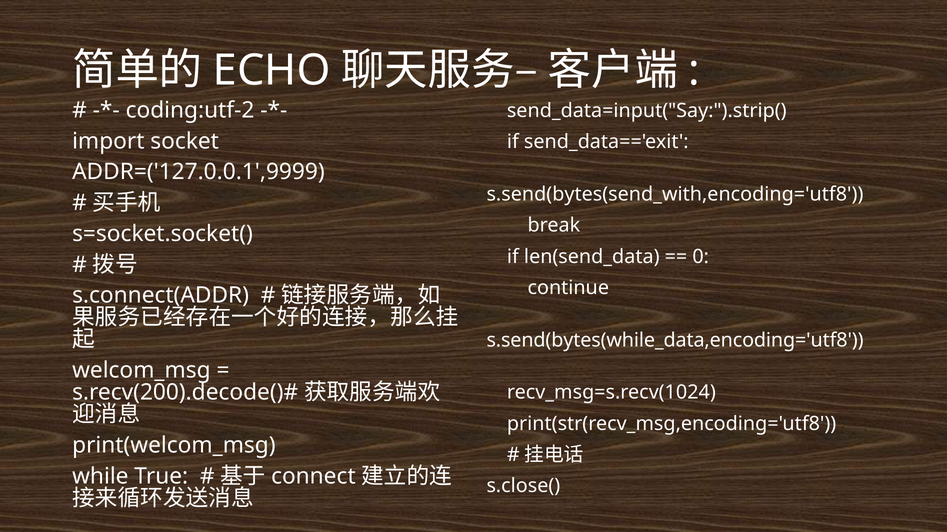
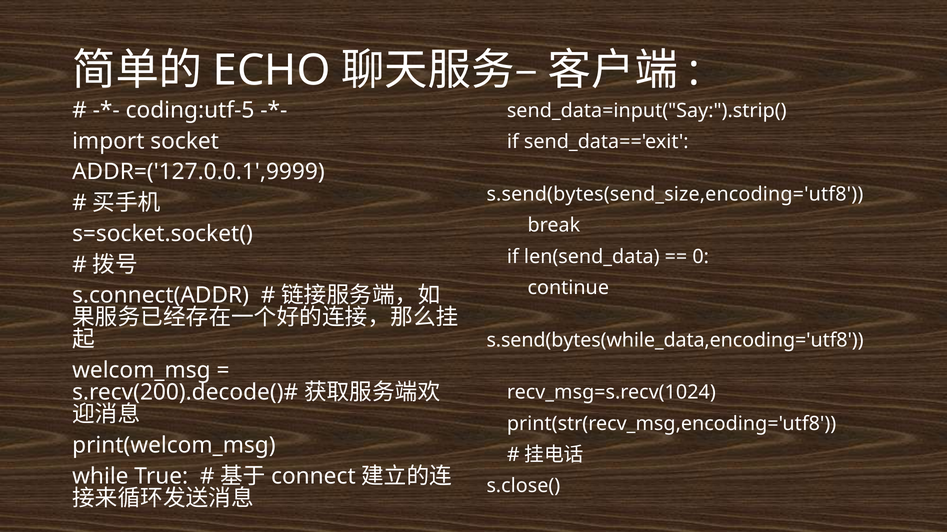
coding:utf-2: coding:utf-2 -> coding:utf-5 (190, 110)
s.send(bytes(send_with,encoding='utf8: s.send(bytes(send_with,encoding='utf8 -> s.send(bytes(send_size,encoding='utf8 (675, 194)
